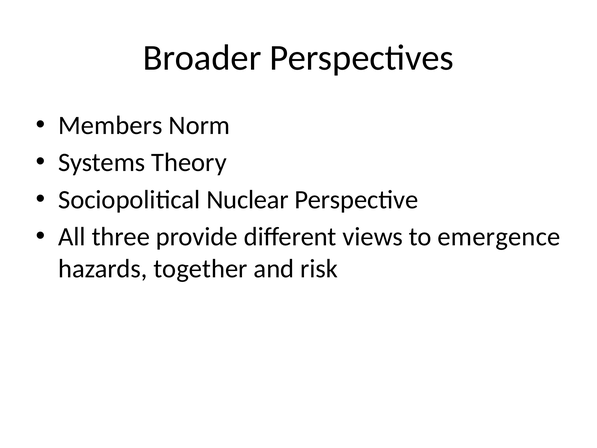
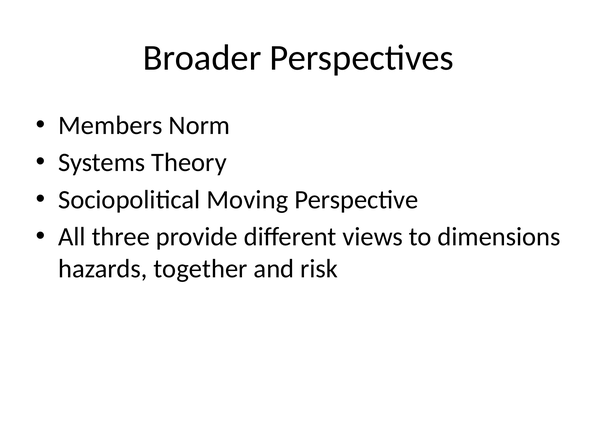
Nuclear: Nuclear -> Moving (247, 200)
emergence: emergence -> dimensions (499, 237)
